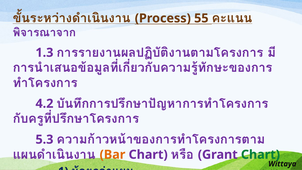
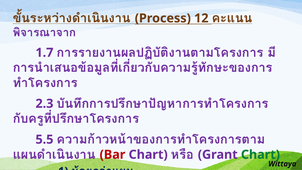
55: 55 -> 12 (201, 18)
1.3: 1.3 -> 1.7 (44, 53)
4.2: 4.2 -> 2.3 (44, 104)
5.3: 5.3 -> 5.5 (44, 139)
Bar colour: orange -> red (112, 155)
